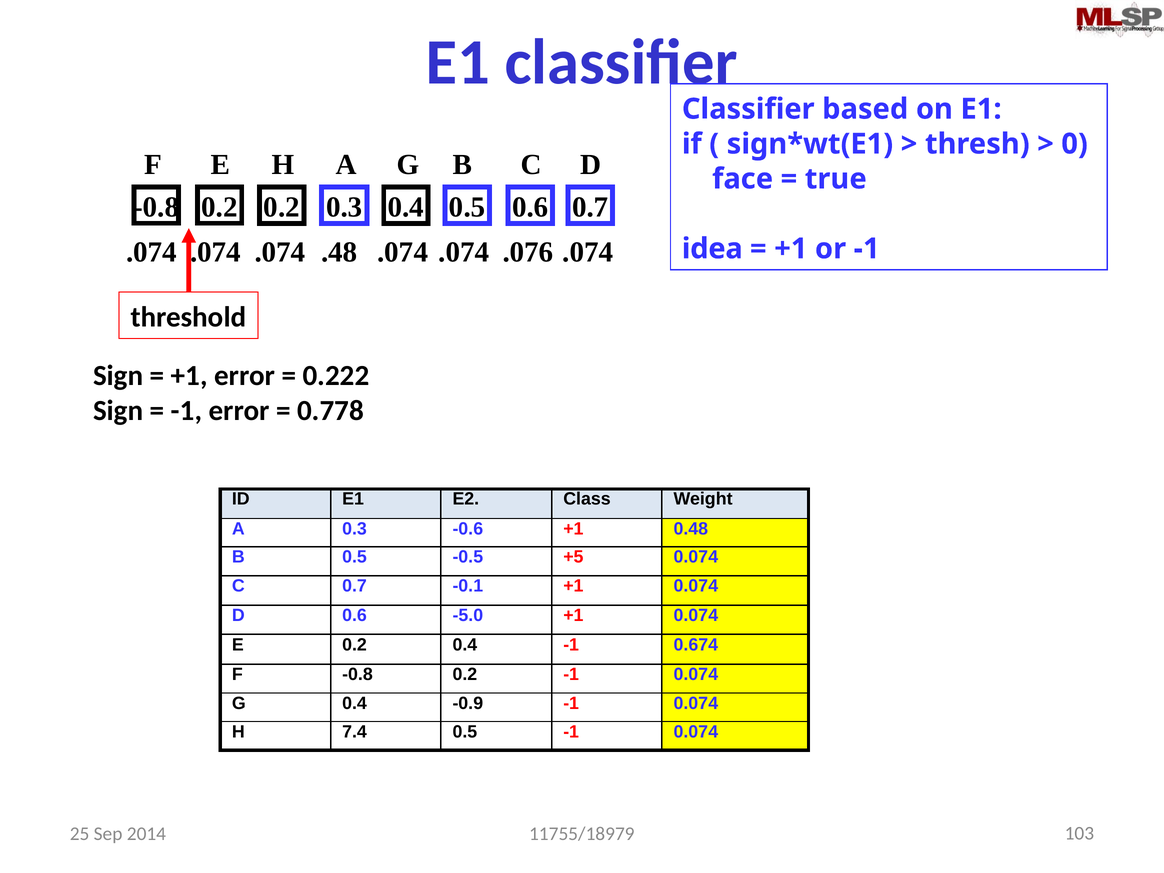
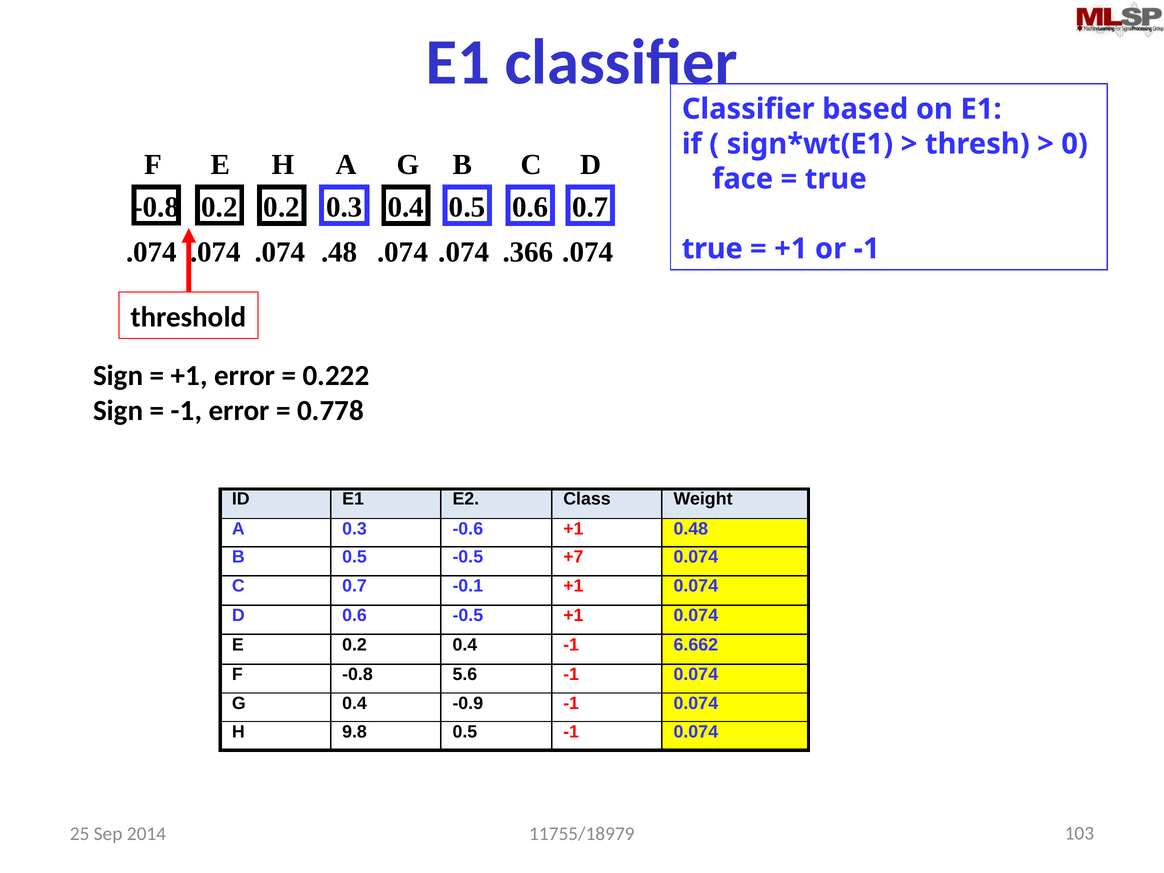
.076: .076 -> .366 (528, 252)
idea: idea -> true (712, 249)
+5: +5 -> +7 (573, 557)
0.6 -5.0: -5.0 -> -0.5 (468, 615)
0.674: 0.674 -> 6.662 (696, 645)
-0.8 0.2: 0.2 -> 5.6 (465, 674)
7.4: 7.4 -> 9.8 (355, 732)
